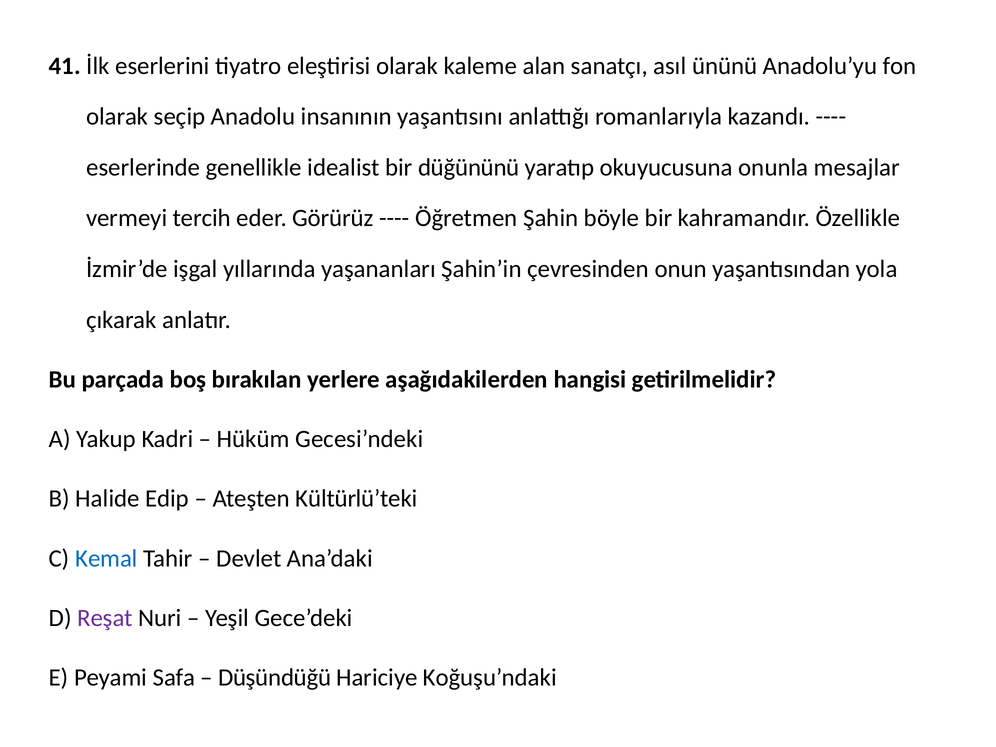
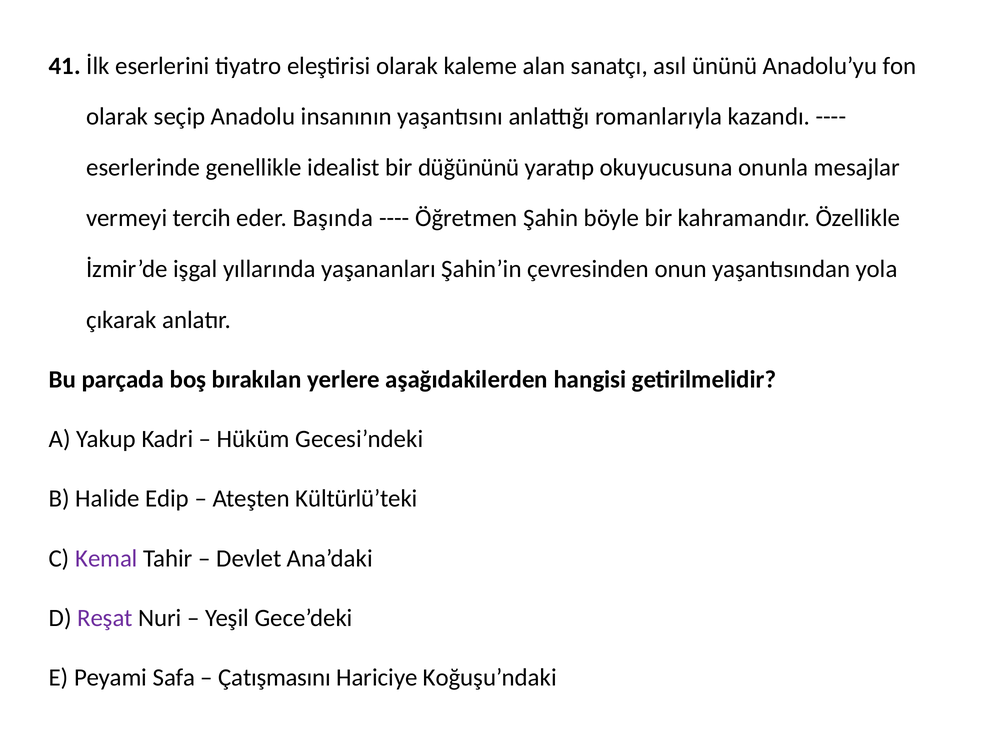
Görürüz: Görürüz -> Başında (333, 218)
Kemal colour: blue -> purple (106, 558)
Düşündüğü: Düşündüğü -> Çatışmasını (275, 678)
